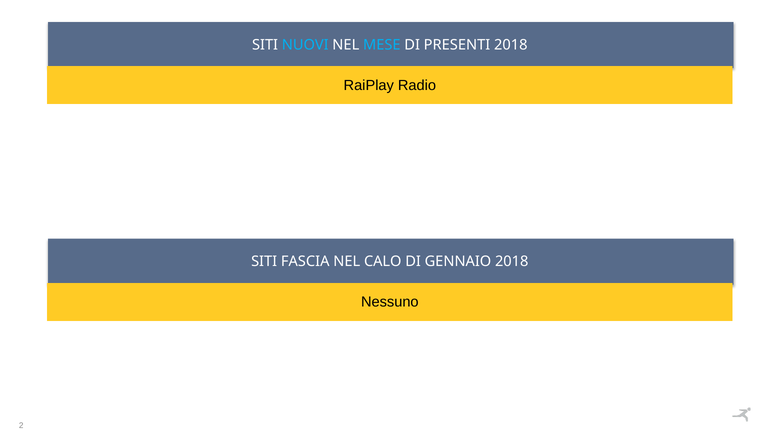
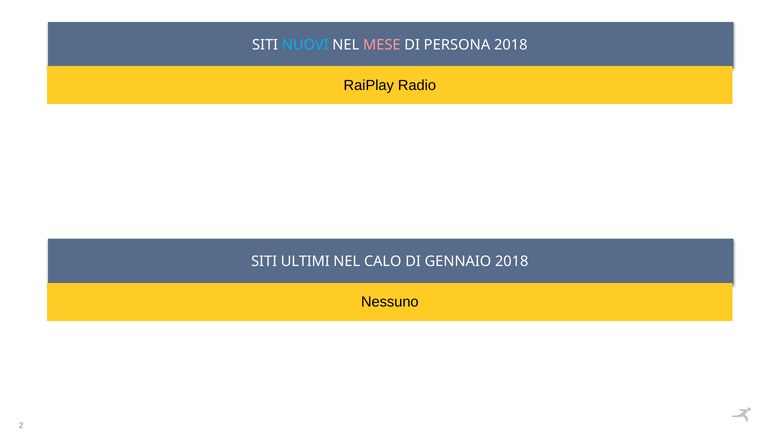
MESE colour: light blue -> pink (382, 45)
PRESENTI: PRESENTI -> PERSONA (457, 45)
FASCIA: FASCIA -> ULTIMI (305, 262)
